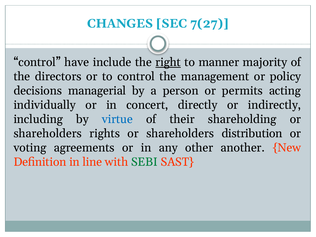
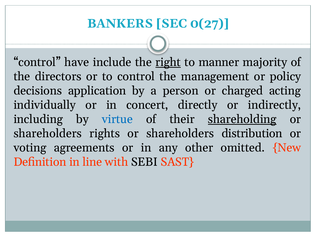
CHANGES: CHANGES -> BANKERS (120, 24)
7(27: 7(27 -> 0(27 (210, 24)
managerial: managerial -> application (97, 91)
permits: permits -> charged (243, 91)
shareholding underline: none -> present (242, 119)
another: another -> omitted (243, 148)
SEBI colour: green -> black (144, 162)
